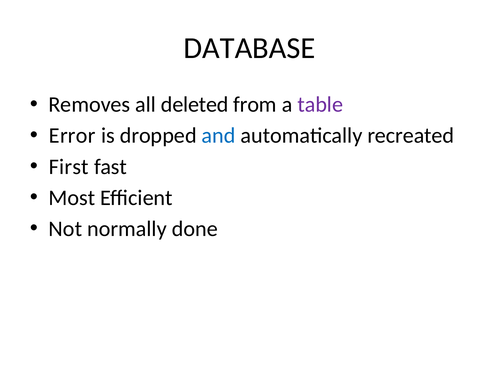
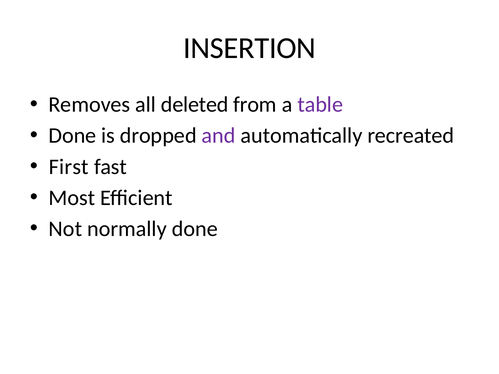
DATABASE: DATABASE -> INSERTION (250, 48)
Error: Error -> Done (72, 136)
and colour: blue -> purple (219, 136)
